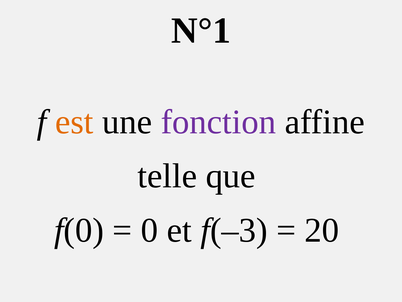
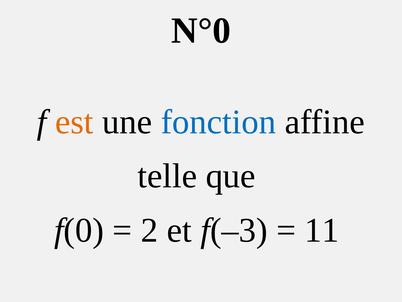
N°1: N°1 -> N°0 (201, 30)
fonction colour: purple -> blue (218, 122)
0: 0 -> 2 (149, 230)
20: 20 -> 11 (322, 230)
